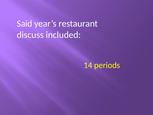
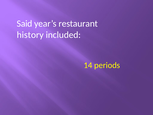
discuss: discuss -> history (30, 35)
